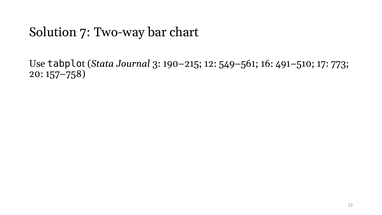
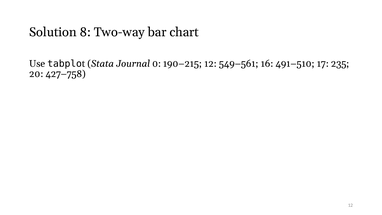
7: 7 -> 8 (85, 32)
3: 3 -> 0 (157, 64)
773: 773 -> 235 (340, 64)
157–758: 157–758 -> 427–758 (66, 74)
